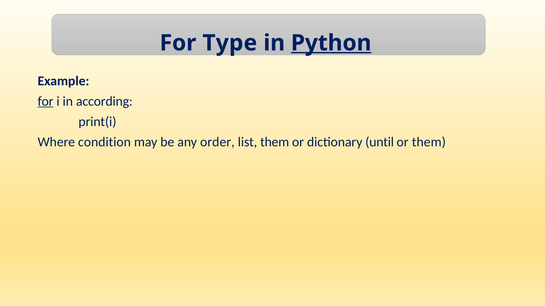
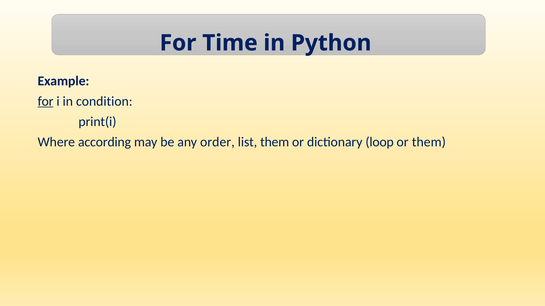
Type: Type -> Time (230, 43)
Python underline: present -> none (331, 43)
according: according -> condition (104, 101)
condition: condition -> according (105, 142)
until: until -> loop (380, 142)
